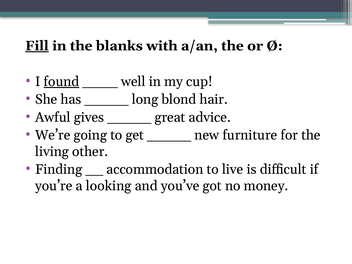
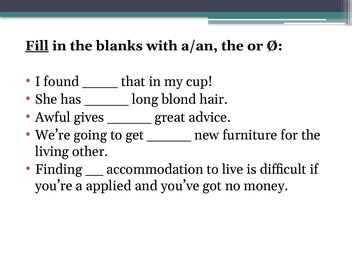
found underline: present -> none (62, 82)
well: well -> that (133, 82)
looking: looking -> applied (109, 186)
